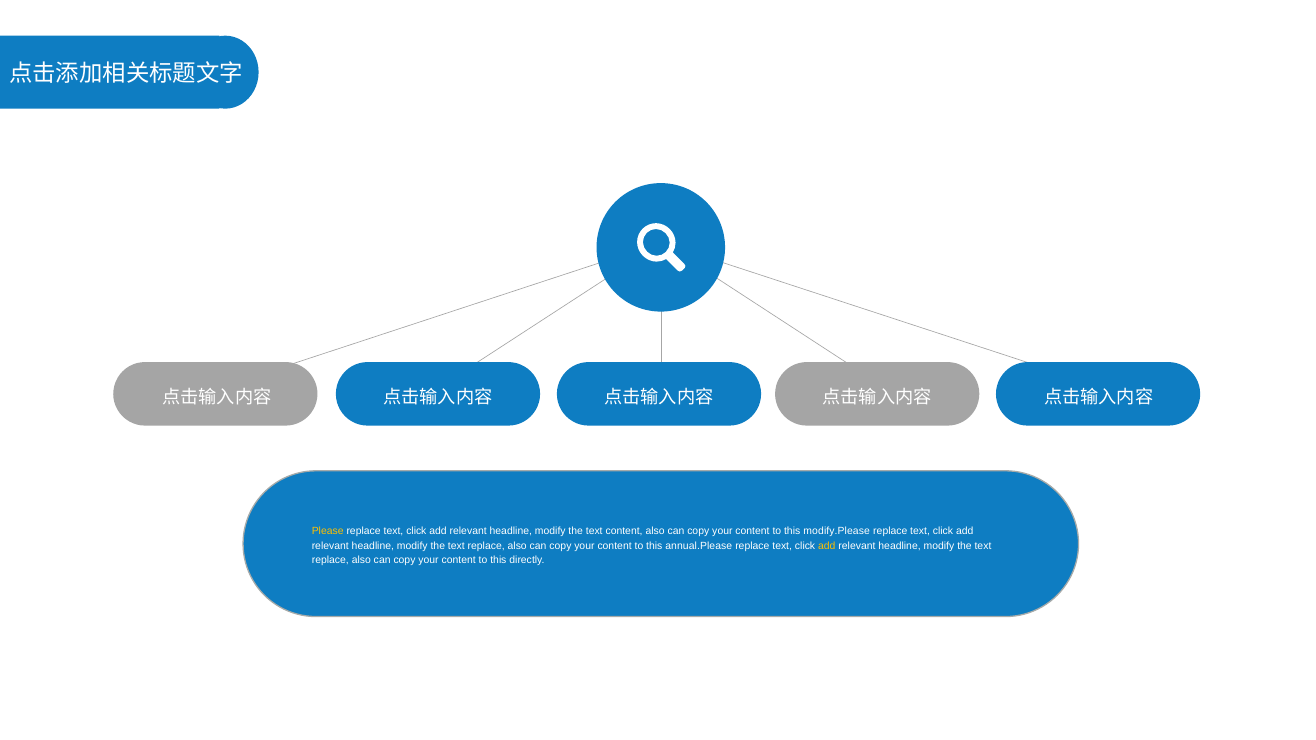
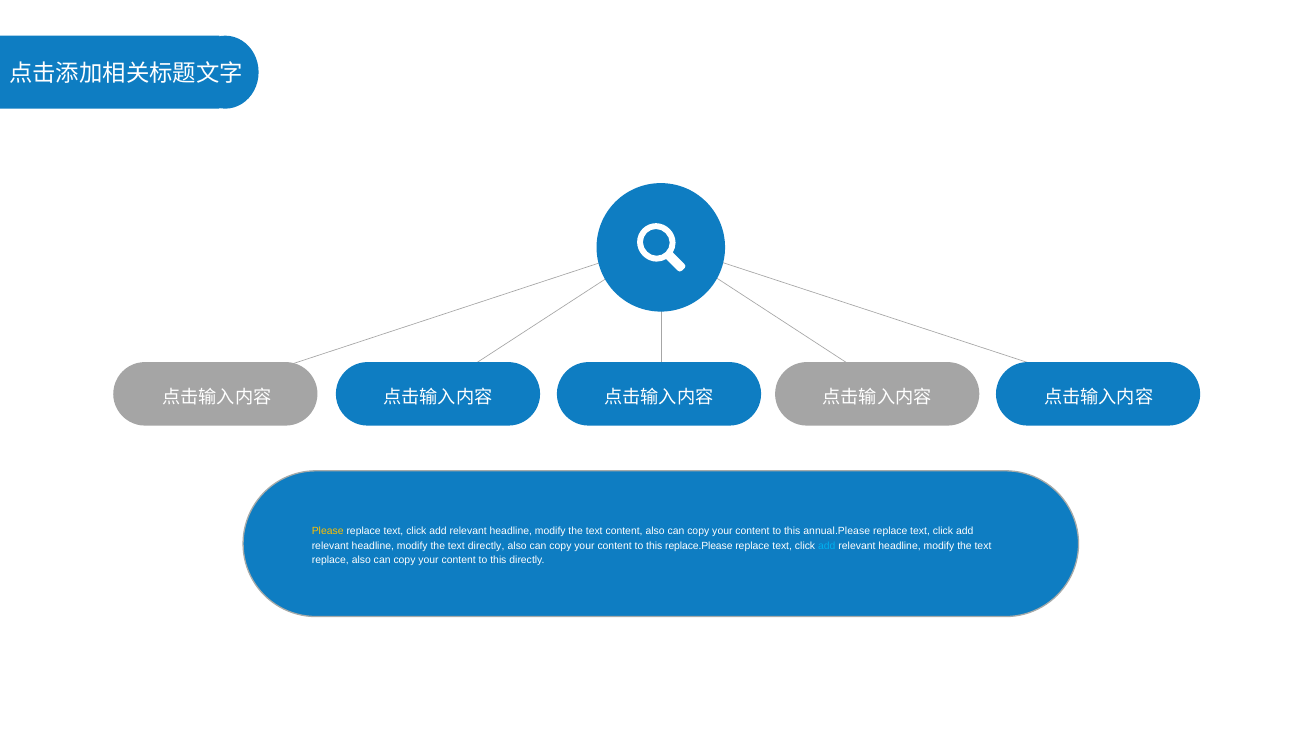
modify.Please: modify.Please -> annual.Please (837, 531)
replace: replace -> directly (486, 546)
annual.Please: annual.Please -> replace.Please (699, 546)
add colour: yellow -> light blue (827, 546)
